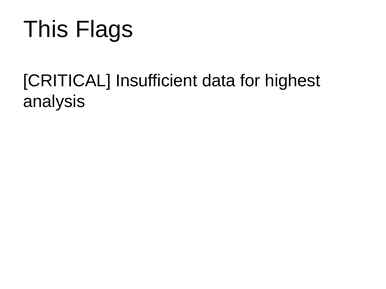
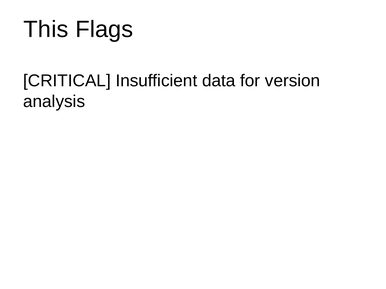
highest: highest -> version (293, 81)
